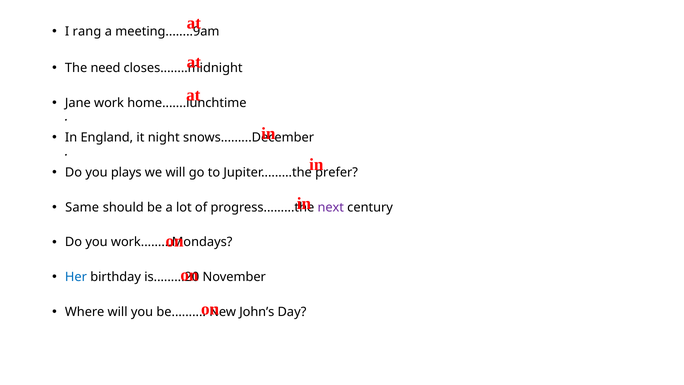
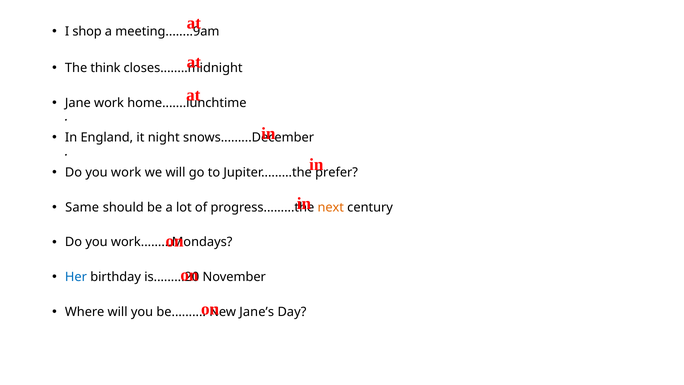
rang: rang -> shop (87, 32)
need: need -> think (105, 68)
you plays: plays -> work (126, 172)
next colour: purple -> orange (331, 207)
John’s: John’s -> Jane’s (257, 312)
